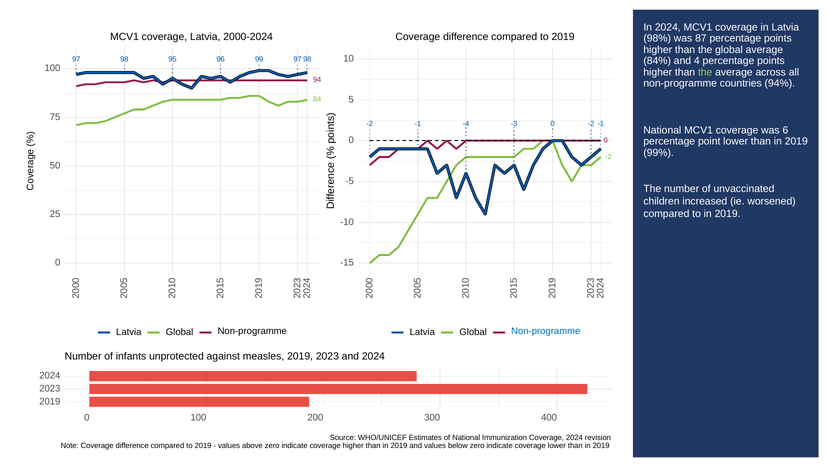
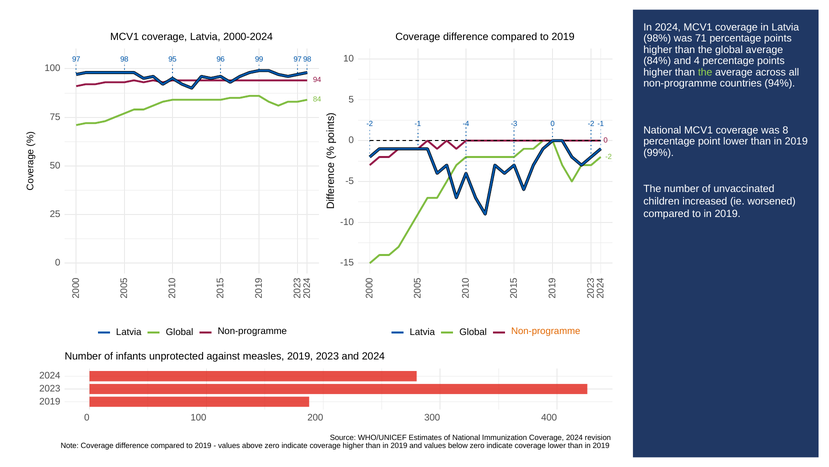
87: 87 -> 71 (701, 38)
6: 6 -> 8 (785, 130)
Non-programme colour: blue -> orange (546, 331)
